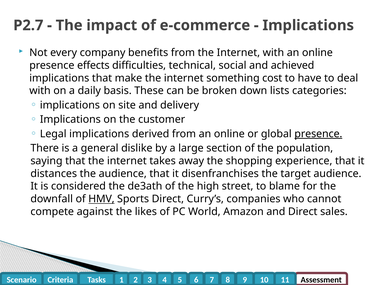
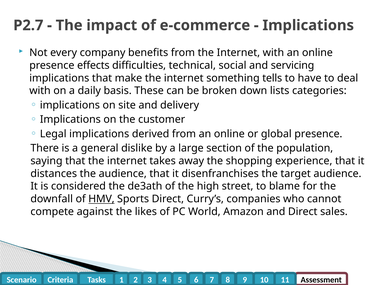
achieved: achieved -> servicing (293, 65)
cost: cost -> tells (272, 78)
presence underline: present -> none (318, 133)
